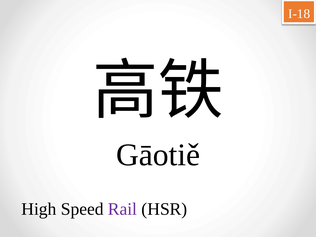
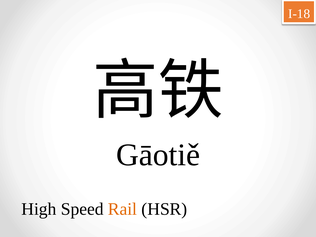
Rail colour: purple -> orange (123, 209)
